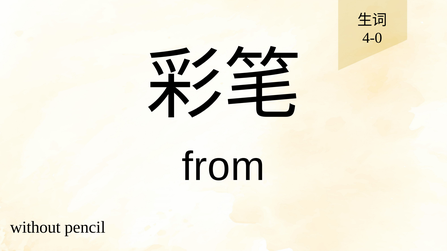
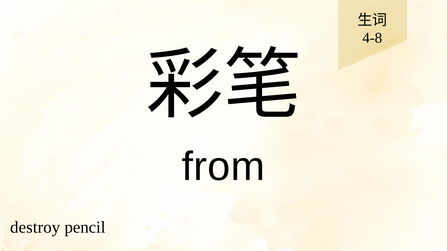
4-0: 4-0 -> 4-8 (372, 38)
without: without -> destroy (35, 228)
